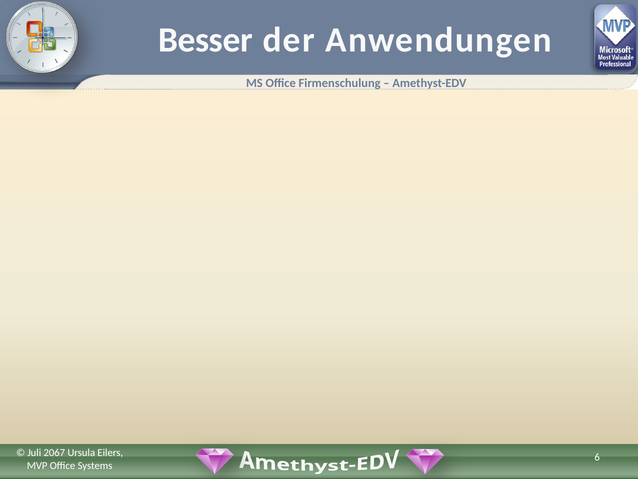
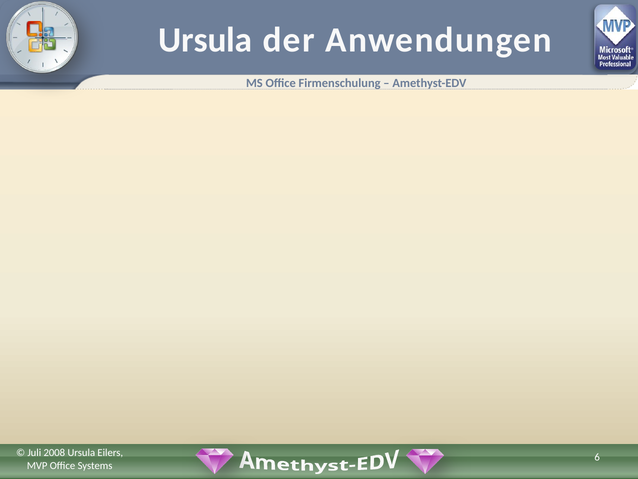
Besser: Besser -> Ursula (205, 40)
2067: 2067 -> 2008 (54, 452)
